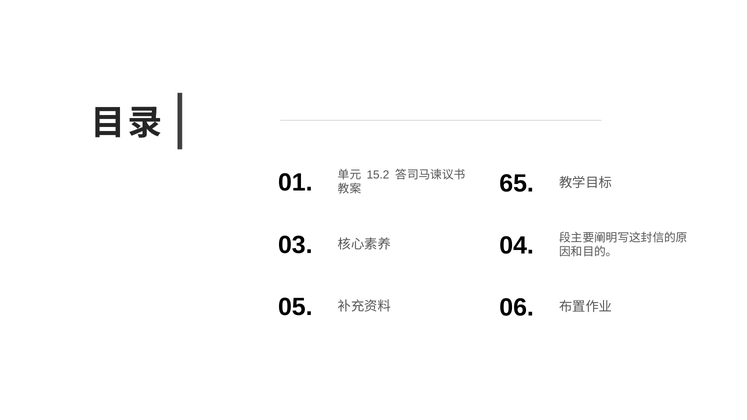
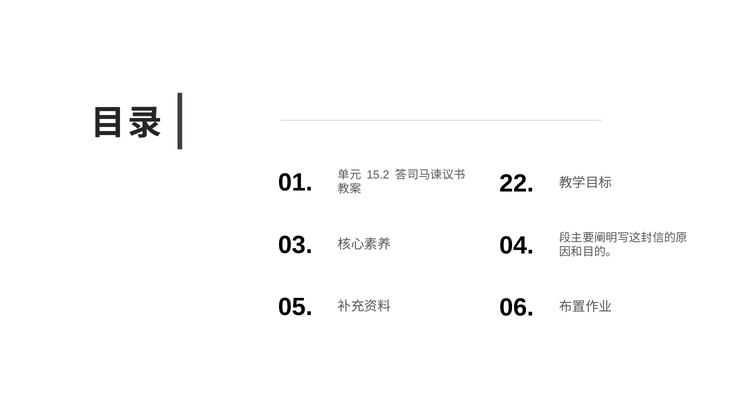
65: 65 -> 22 (517, 183)
